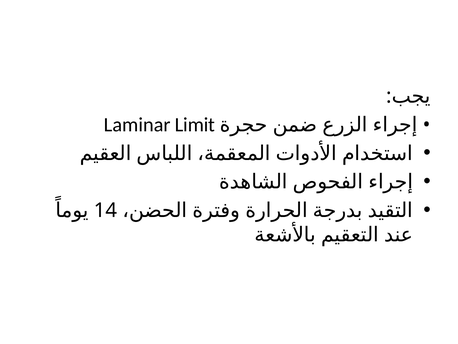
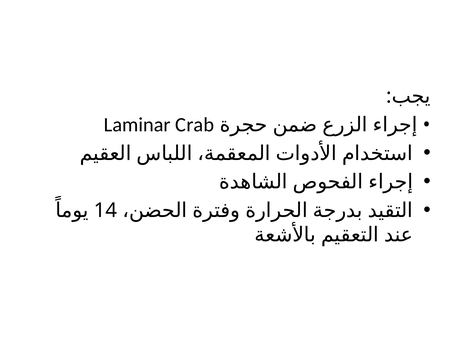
Limit: Limit -> Crab (195, 125)
